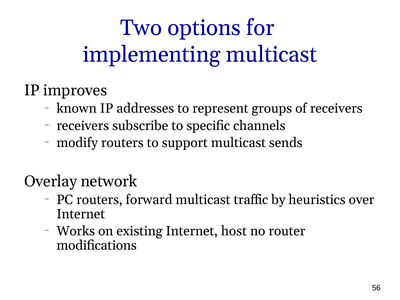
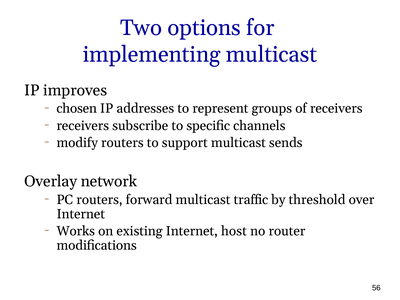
known: known -> chosen (77, 109)
heuristics: heuristics -> threshold (317, 200)
